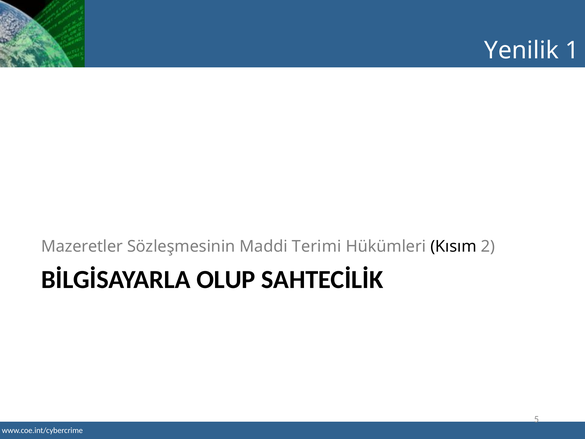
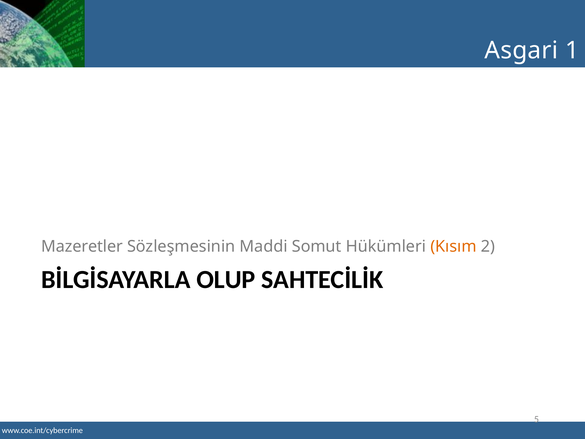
Yenilik: Yenilik -> Asgari (521, 50)
Terimi: Terimi -> Somut (317, 246)
Kısım colour: black -> orange (453, 246)
